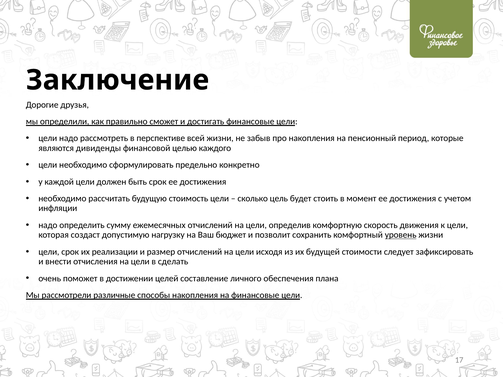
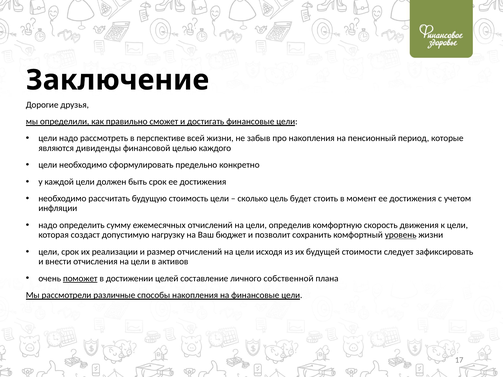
сделать: сделать -> активов (173, 262)
поможет underline: none -> present (80, 279)
обеспечения: обеспечения -> собственной (289, 279)
